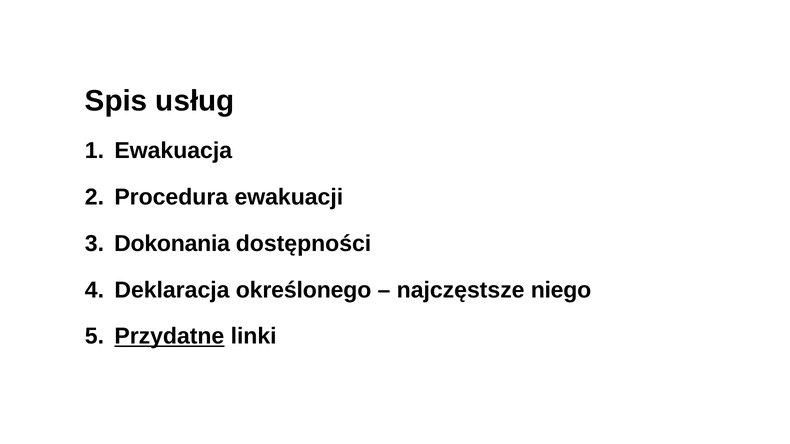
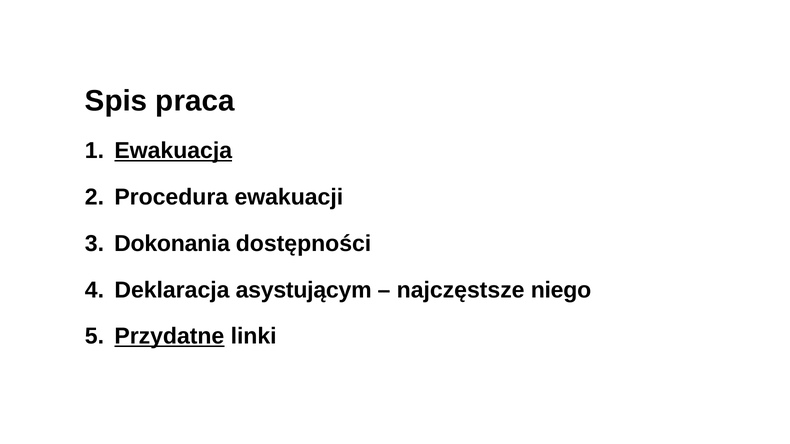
usług: usług -> praca (195, 101)
Ewakuacja underline: none -> present (173, 151)
określonego: określonego -> asystującym (304, 290)
